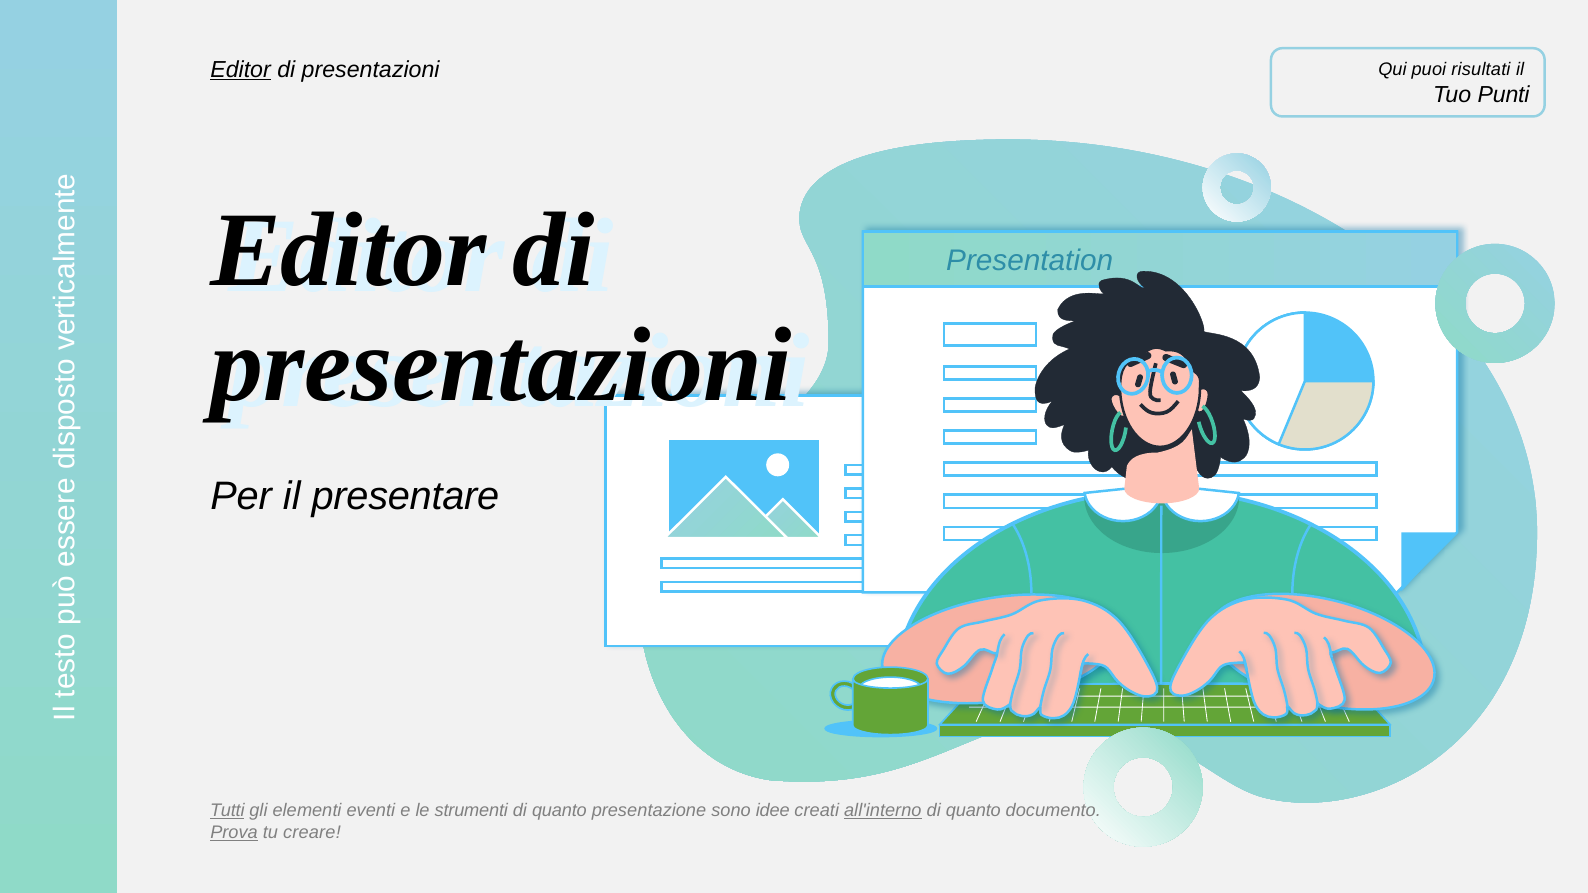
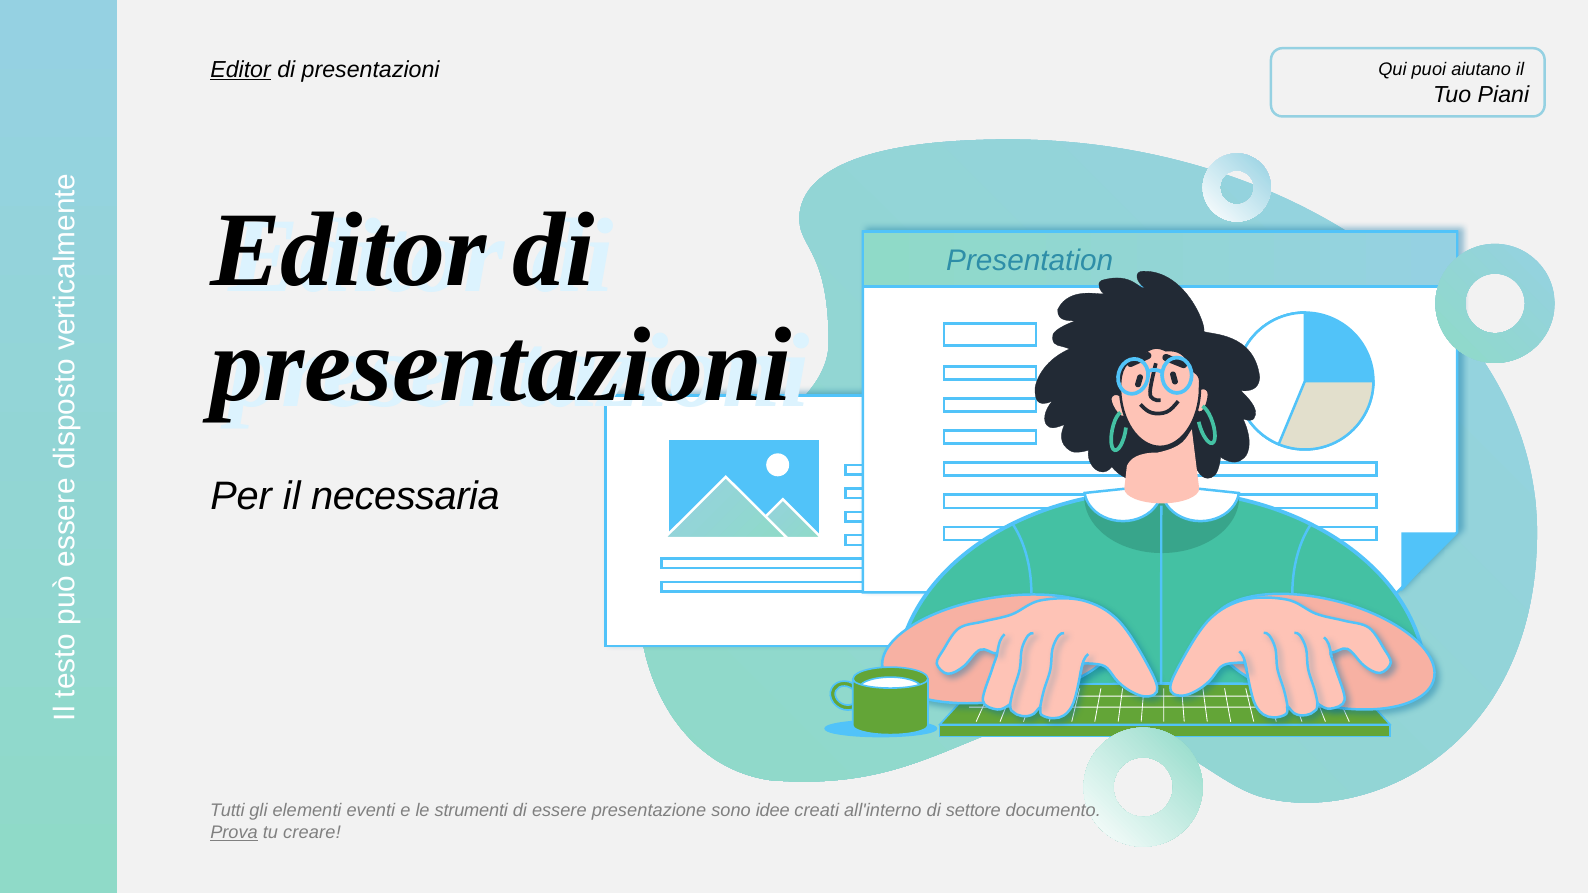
risultati: risultati -> aiutano (1481, 70)
Punti: Punti -> Piani (1503, 95)
presentare: presentare -> necessaria (405, 497)
Tutti underline: present -> none (227, 811)
quanto: quanto -> essere (559, 811)
all'interno underline: present -> none (883, 811)
quanto: quanto -> settore (973, 811)
